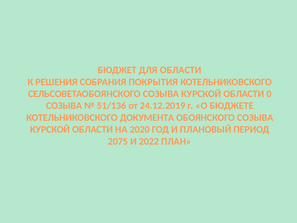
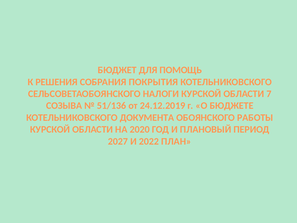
ДЛЯ ОБЛАСТИ: ОБЛАСТИ -> ПОМОЩЬ (181, 70)
СЕЛЬСОВЕТАОБОЯНСКОГО СОЗЫВА: СОЗЫВА -> НАЛОГИ (161, 94)
0: 0 -> 7 (269, 94)
ОБОЯНСКОГО СОЗЫВА: СОЗЫВА -> РАБОТЫ (255, 117)
2075: 2075 -> 2027 (118, 141)
